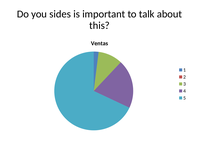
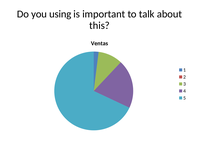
sides: sides -> using (60, 14)
